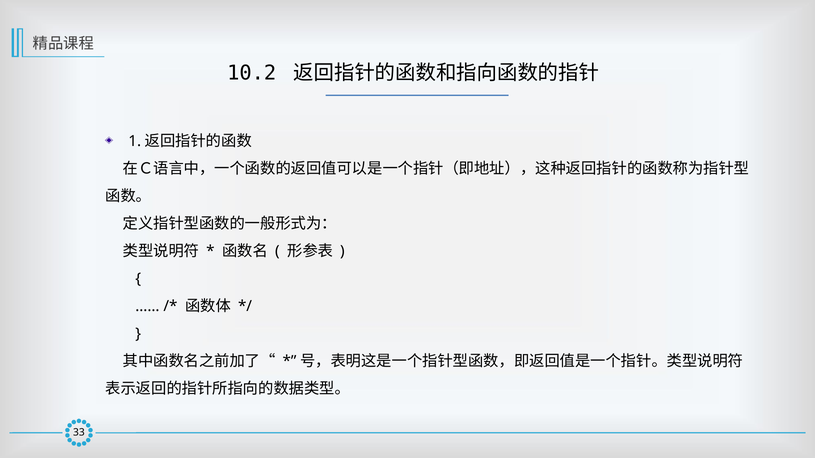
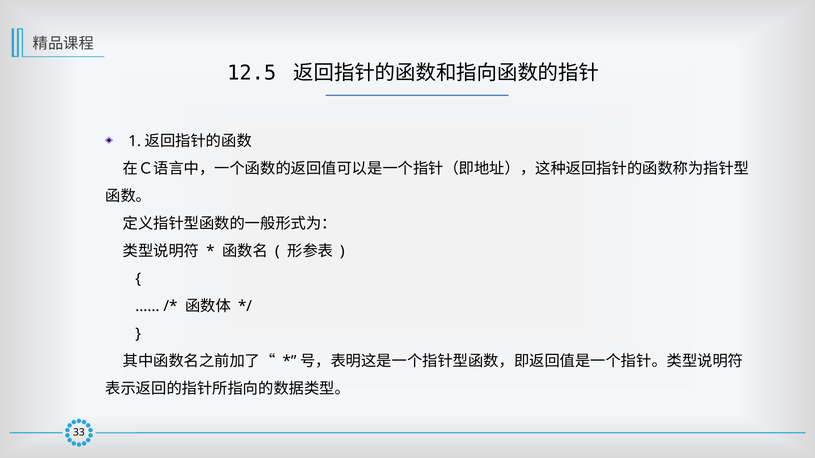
10.2: 10.2 -> 12.5 (252, 73)
